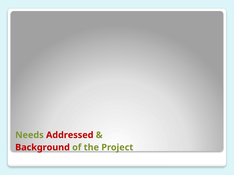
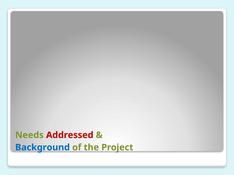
Background colour: red -> blue (43, 148)
